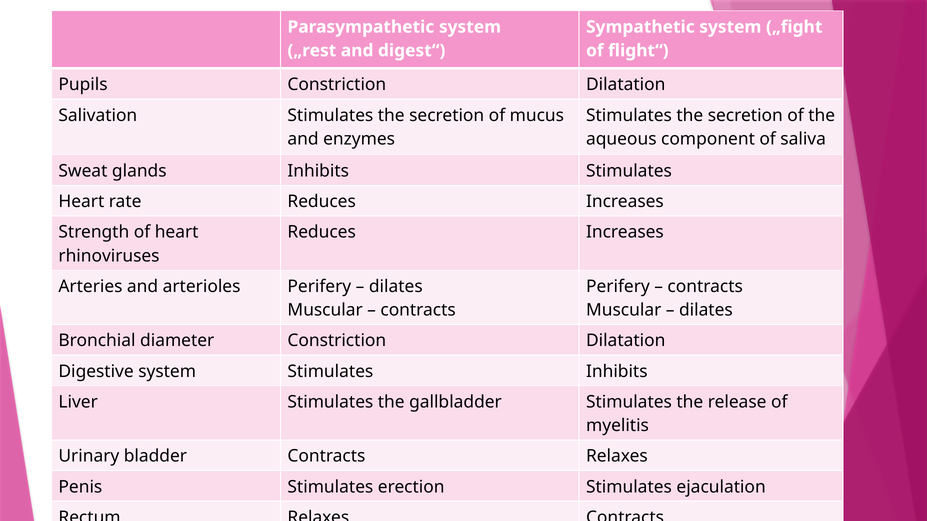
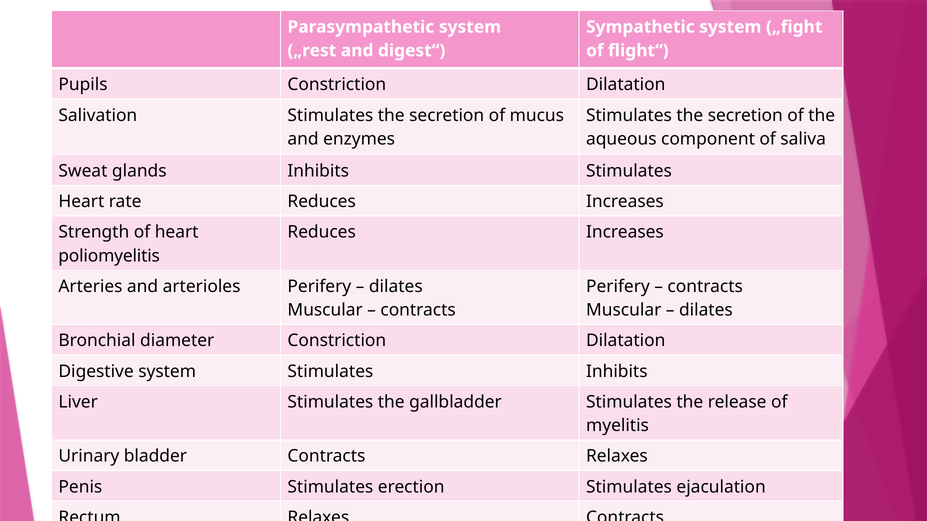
rhinoviruses: rhinoviruses -> poliomyelitis (109, 256)
